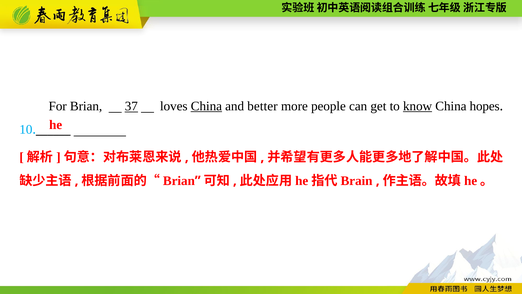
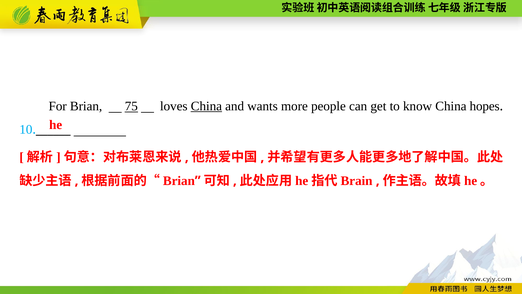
37: 37 -> 75 (131, 106)
better: better -> wants (263, 106)
know underline: present -> none (418, 106)
